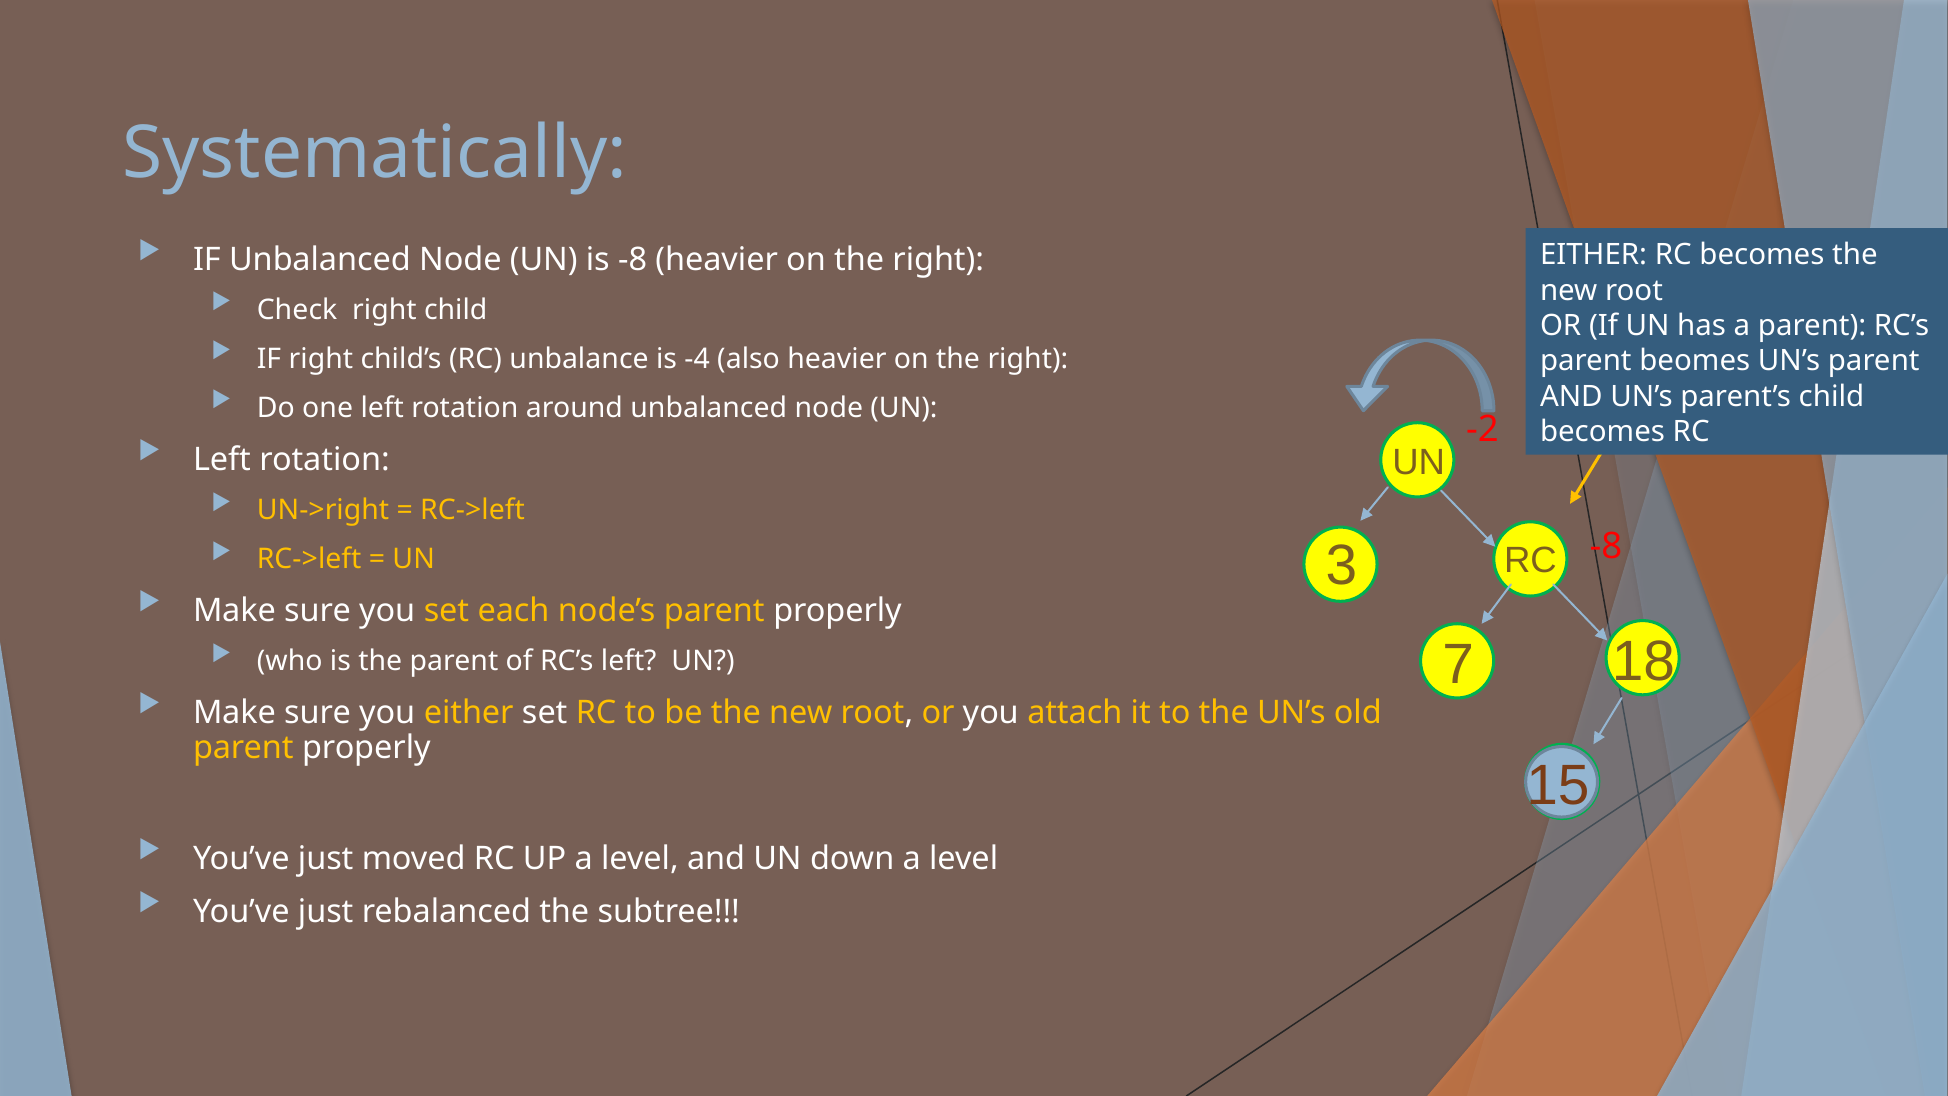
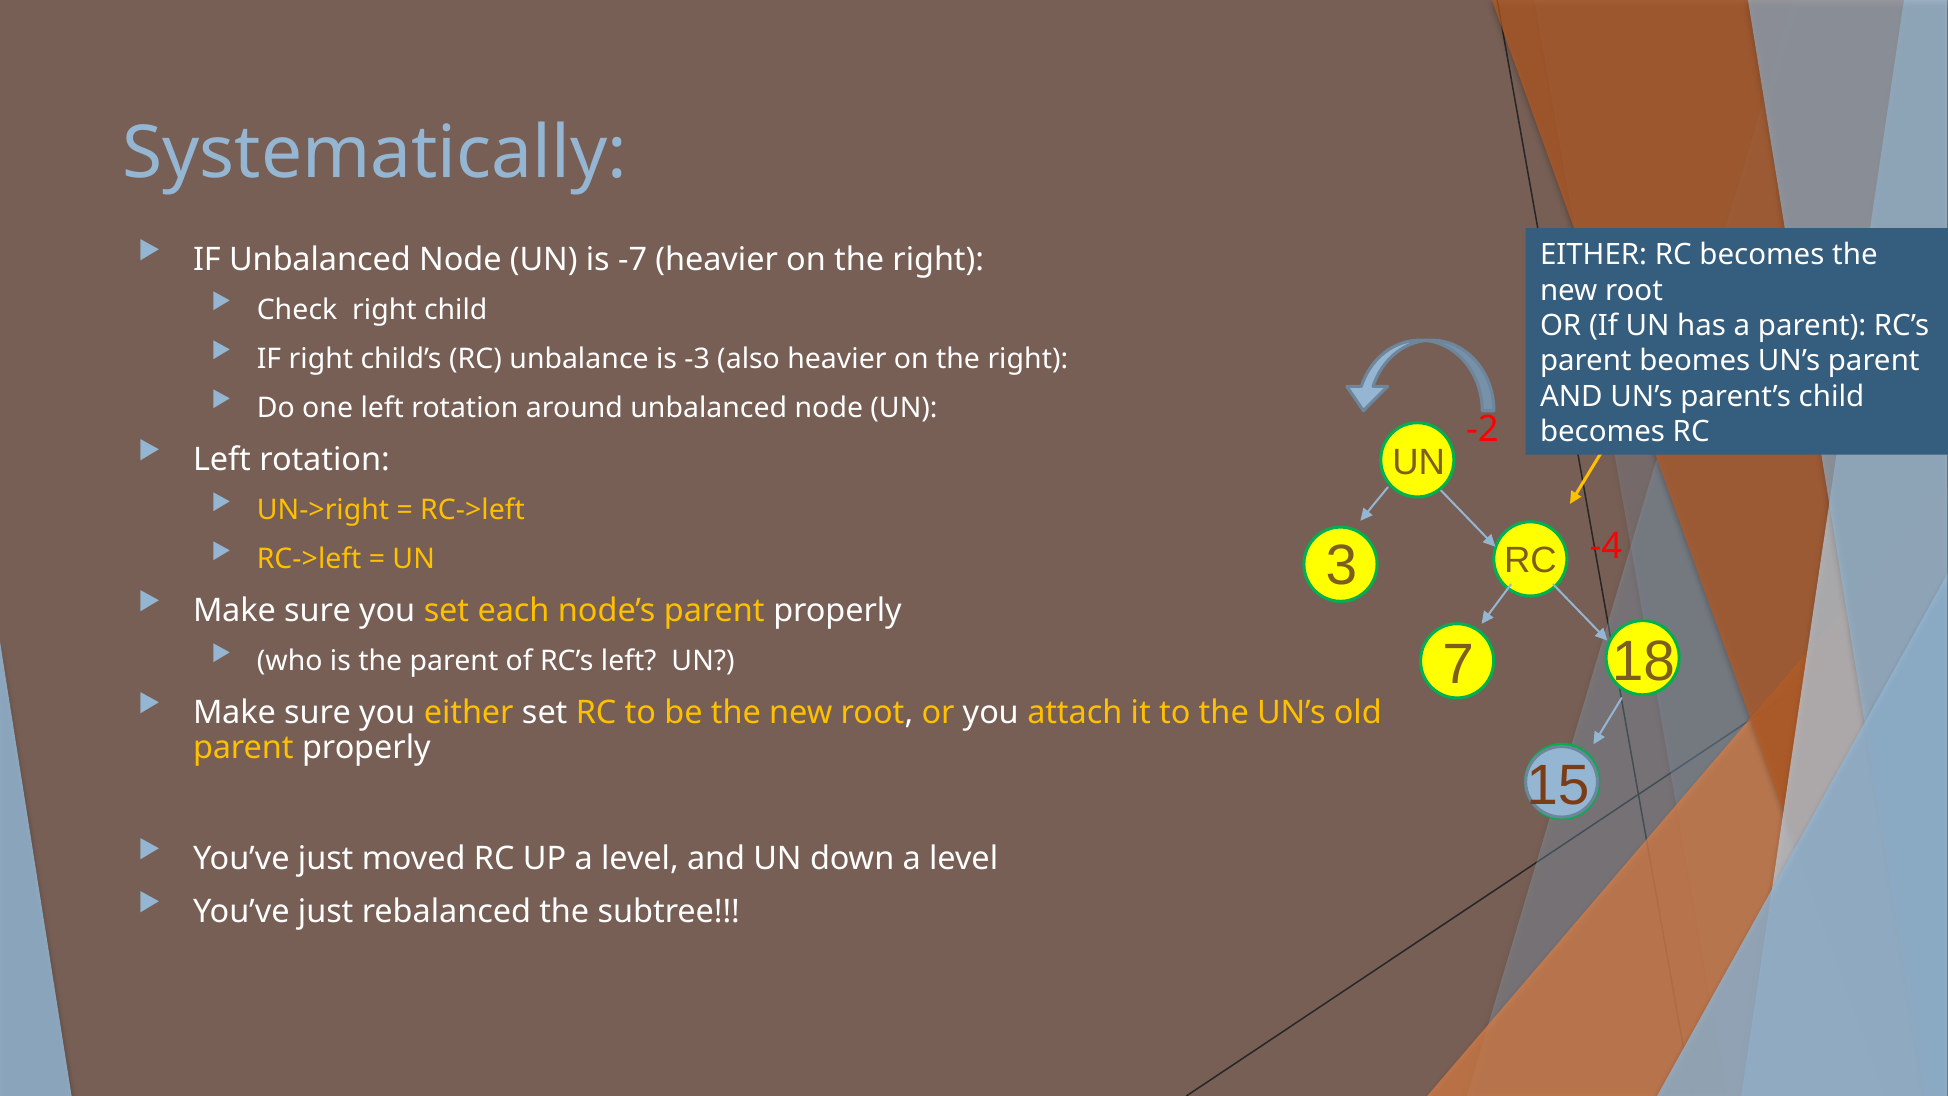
is -8: -8 -> -7 (633, 259)
-4: -4 -> -3 (697, 359)
-8: -8 -> -4 (1606, 546)
